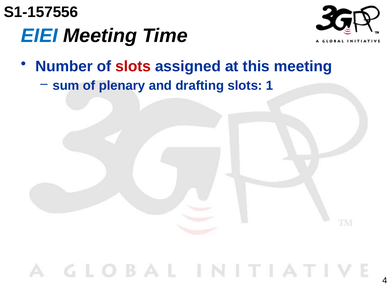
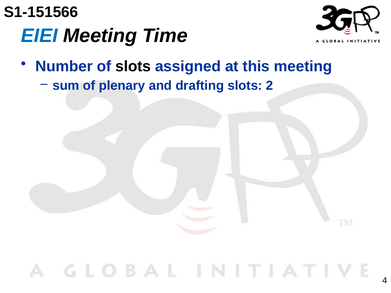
S1-157556: S1-157556 -> S1-151566 (41, 12)
slots colour: red -> black (133, 66)
1: 1 -> 2 (270, 86)
